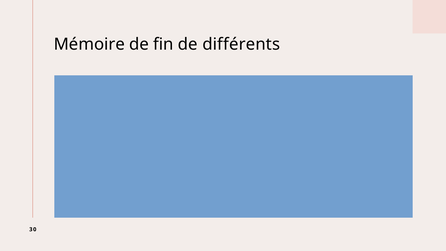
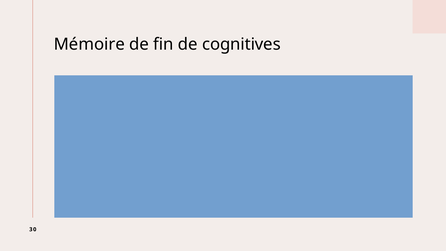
différents: différents -> cognitives (241, 44)
